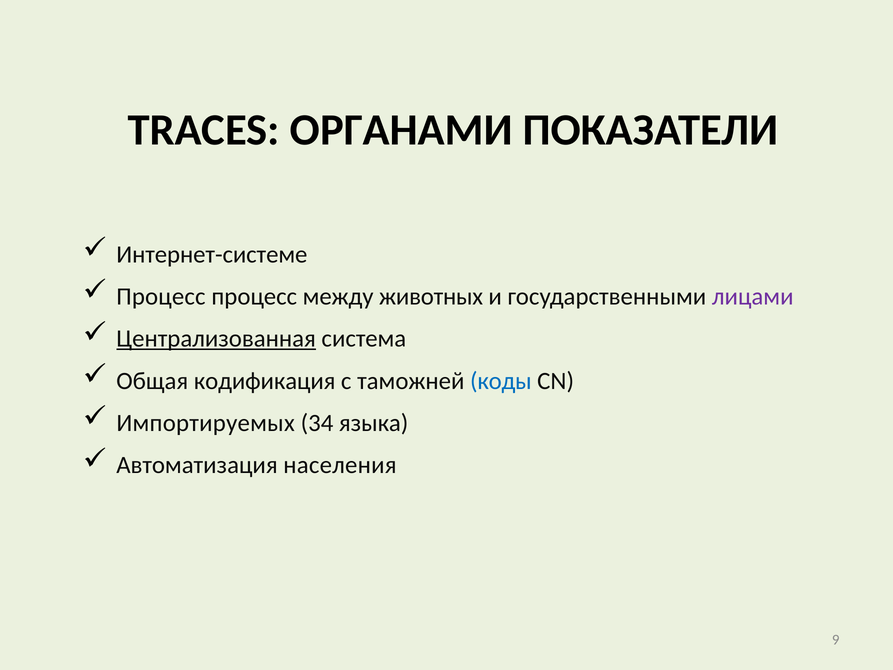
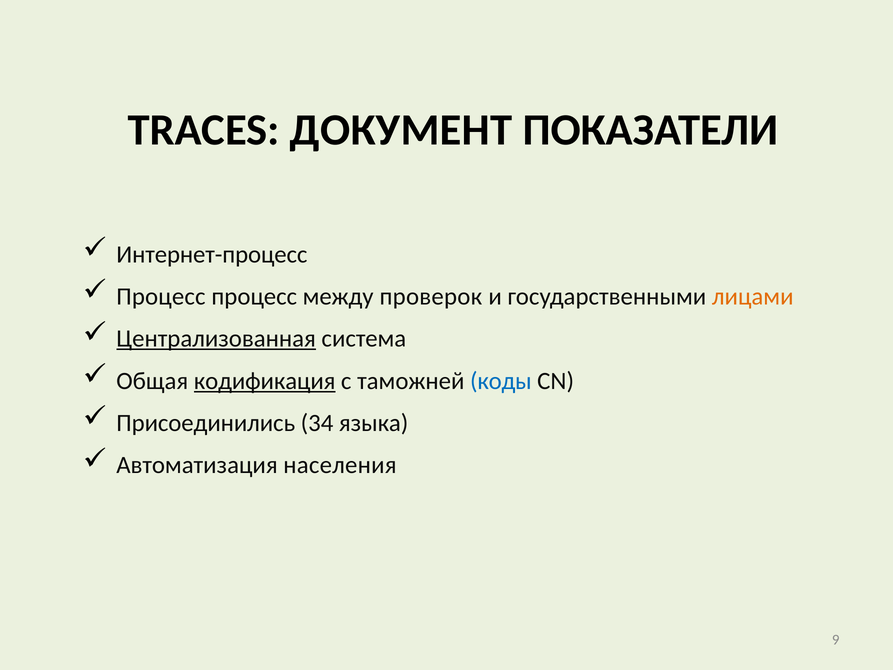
ОРГАНАМИ: ОРГАНАМИ -> ДОКУМЕНТ (401, 130)
Интернет-системе: Интернет-системе -> Интернет-процесс (212, 254)
животных: животных -> проверок (431, 296)
лицами colour: purple -> orange (753, 296)
кодификация underline: none -> present (265, 381)
Импортируемых: Импортируемых -> Присоединились (206, 423)
